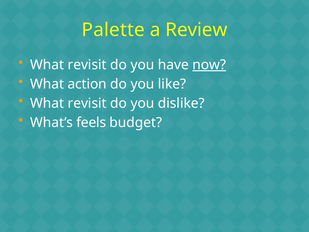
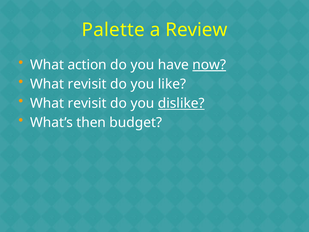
revisit: revisit -> action (87, 65)
action: action -> revisit (87, 84)
dislike underline: none -> present (181, 103)
feels: feels -> then (91, 122)
